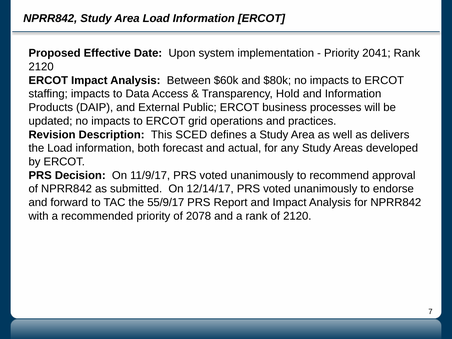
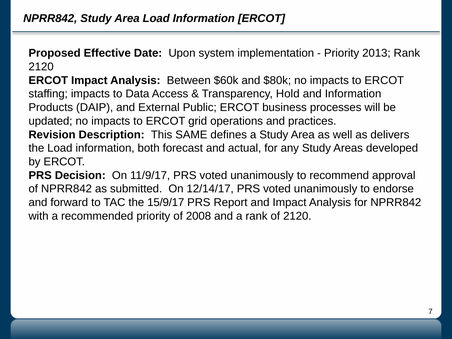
2041: 2041 -> 2013 (376, 53)
SCED: SCED -> SAME (191, 135)
55/9/17: 55/9/17 -> 15/9/17 (166, 202)
2078: 2078 -> 2008 (198, 216)
